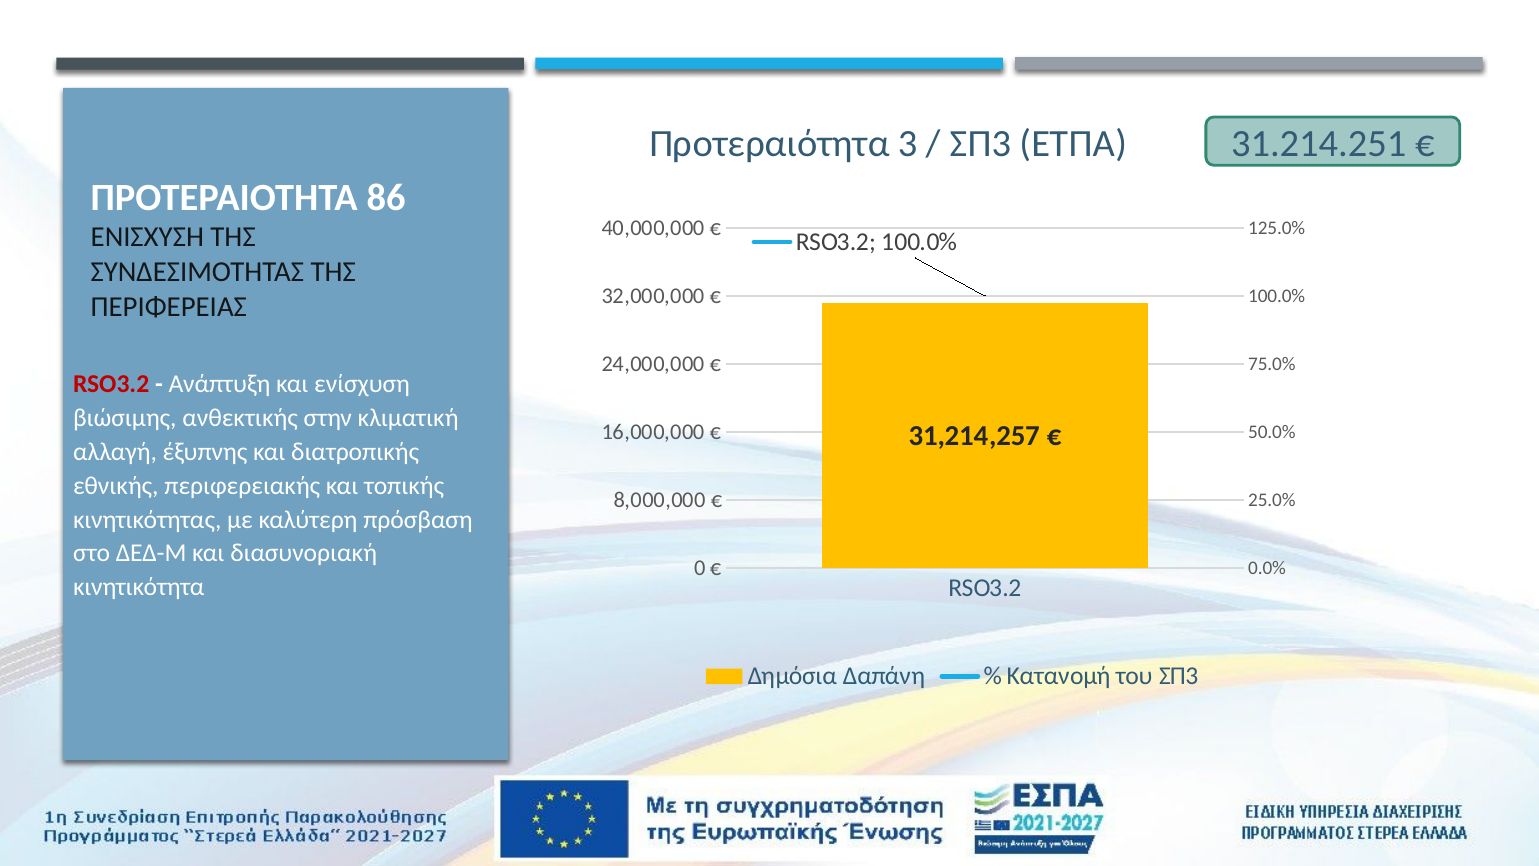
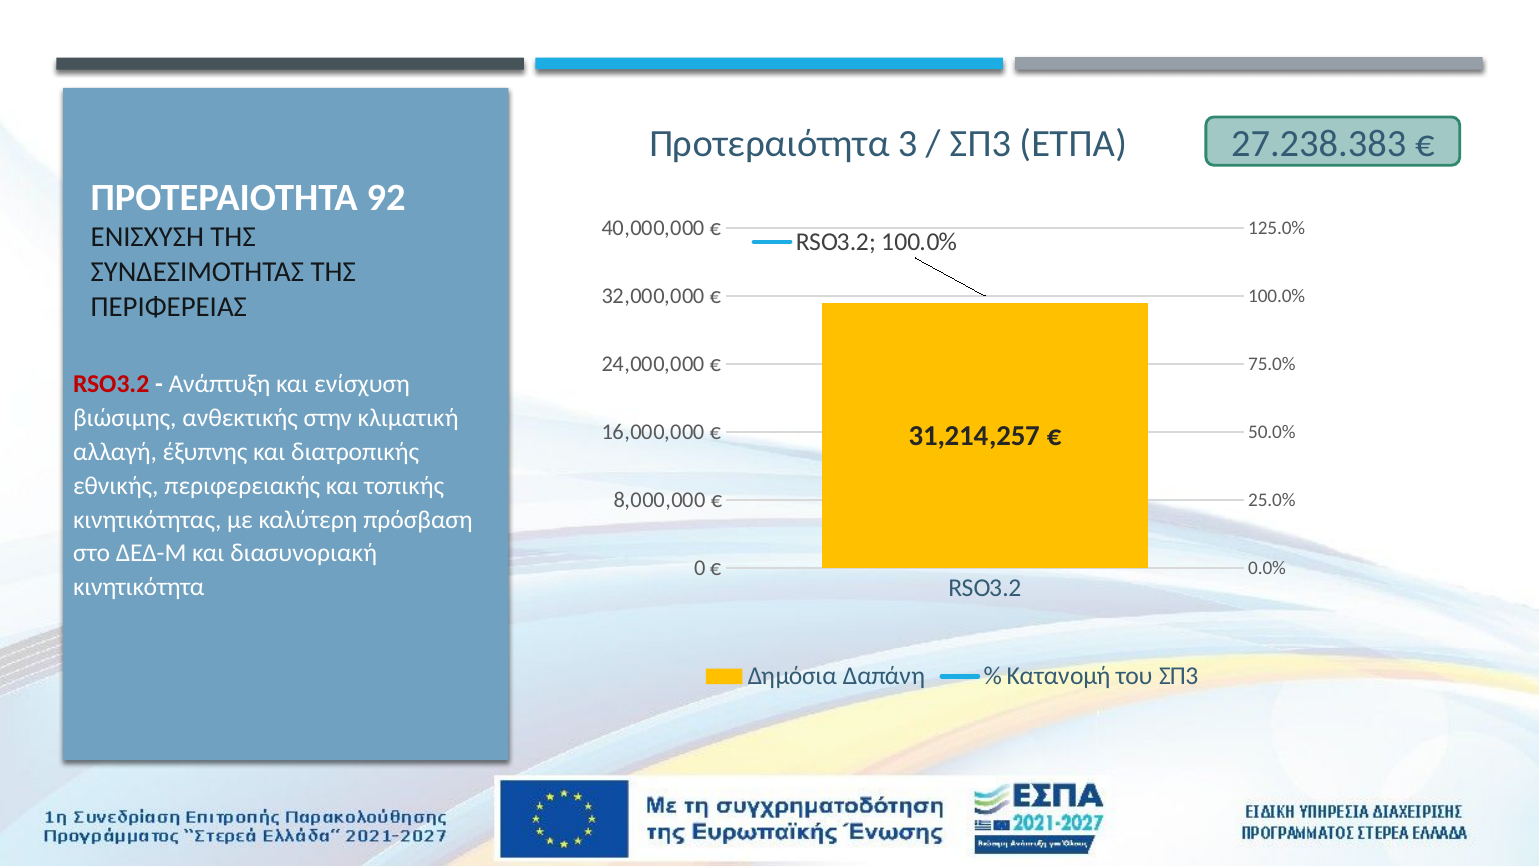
31.214.251: 31.214.251 -> 27.238.383 (1319, 144)
86: 86 -> 92 (386, 198)
